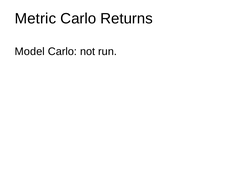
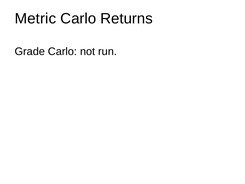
Model: Model -> Grade (30, 51)
